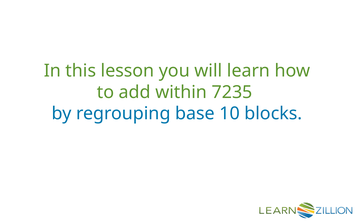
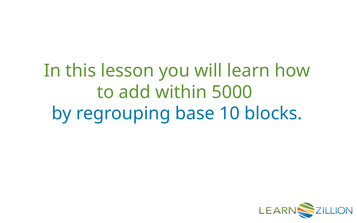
7235: 7235 -> 5000 (232, 92)
